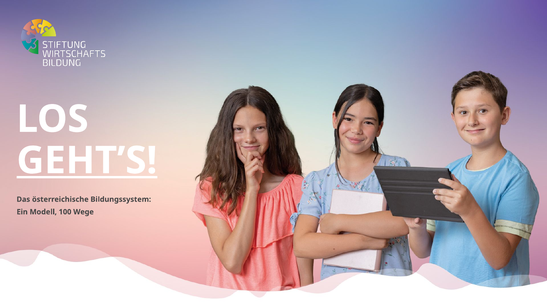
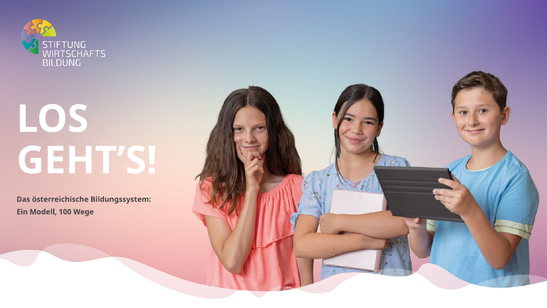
GEHT’S underline: present -> none (87, 160)
